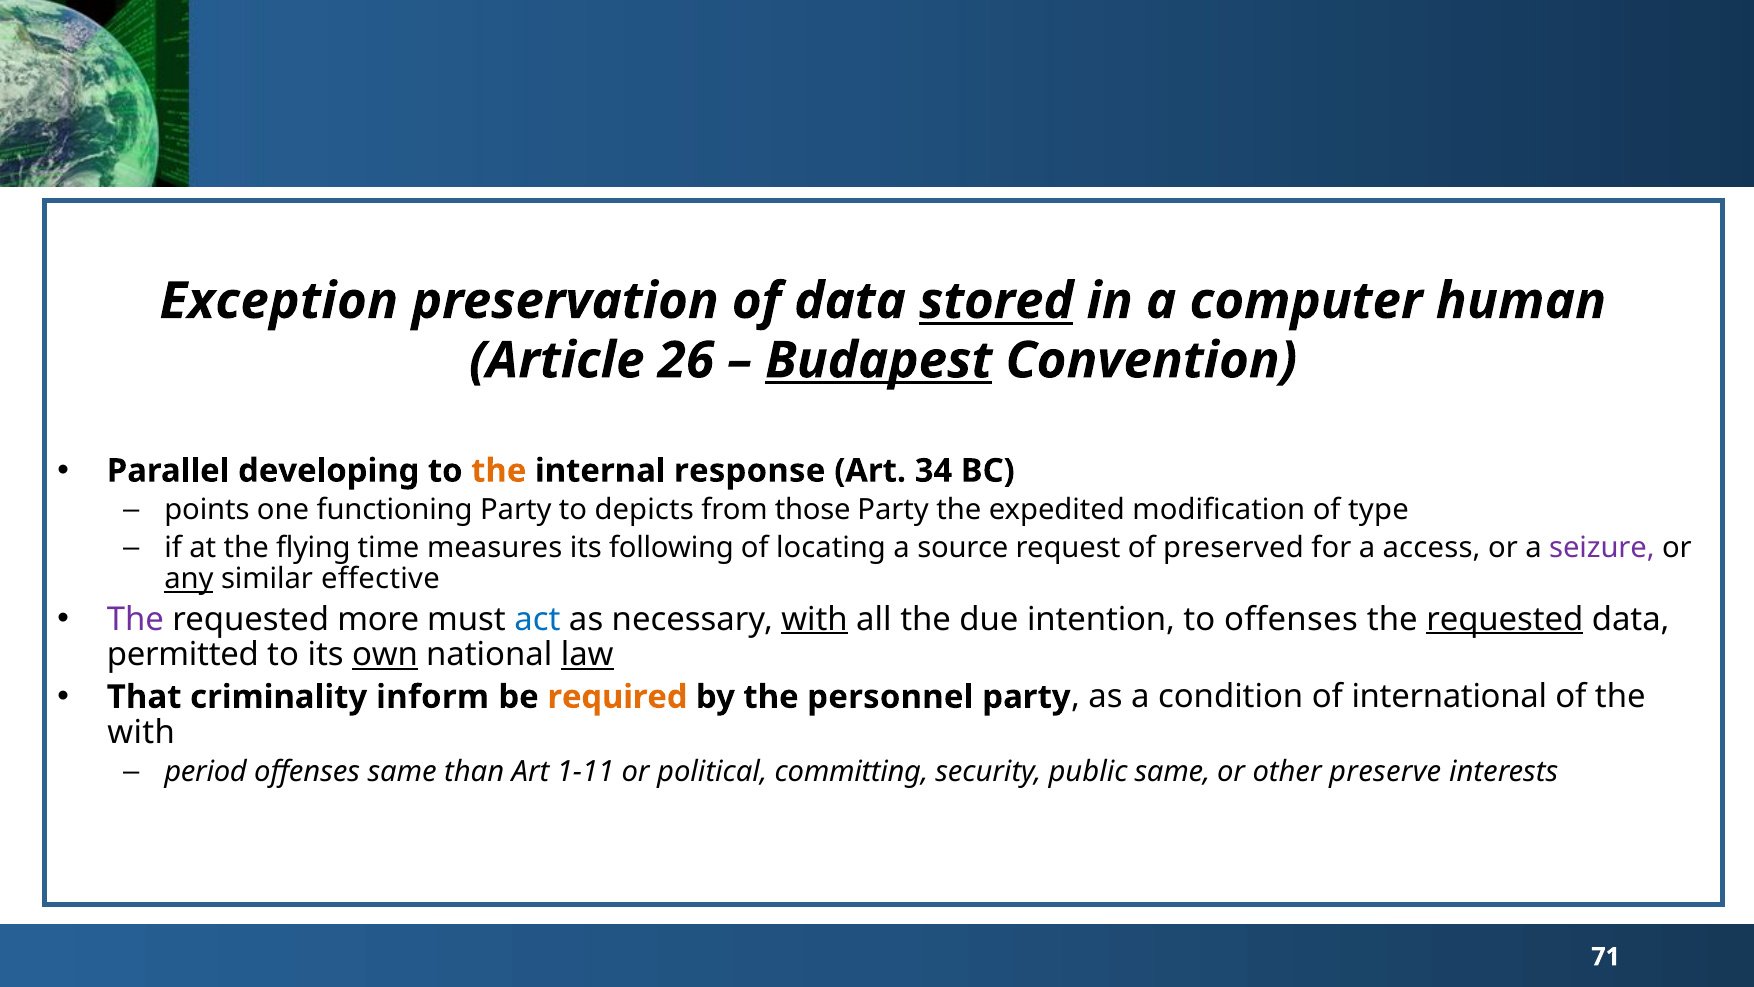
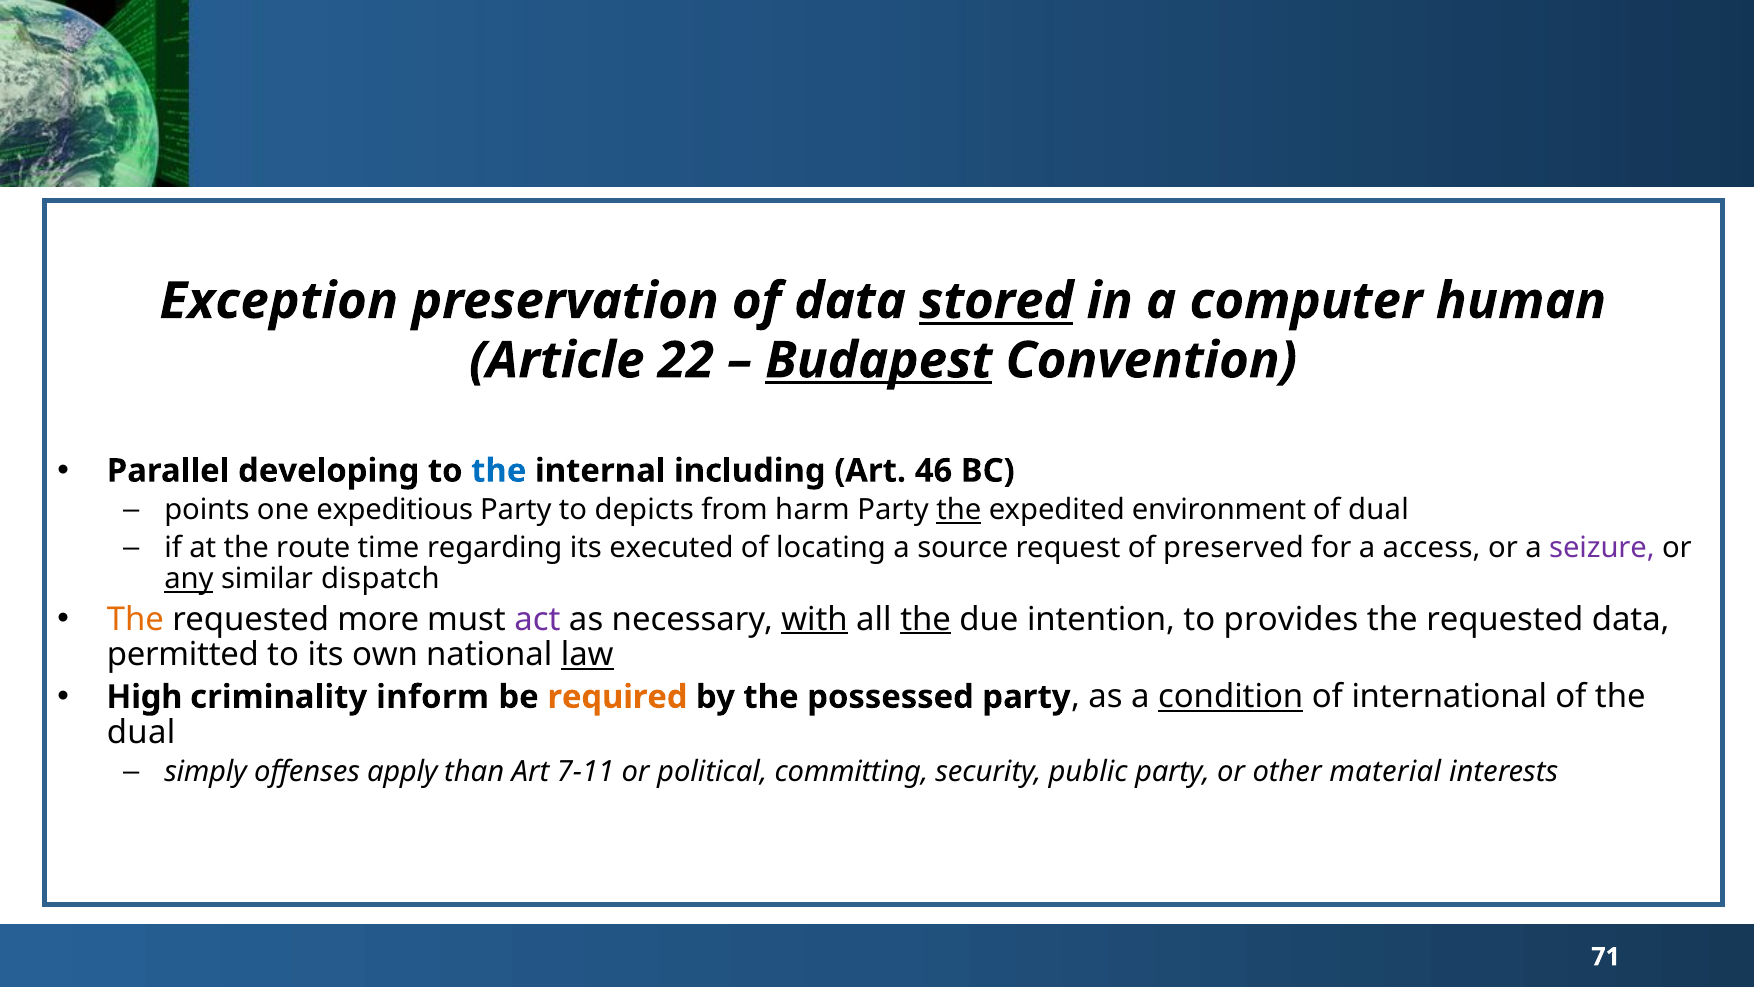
26: 26 -> 22 (686, 360)
the colour: orange -> blue (499, 471)
response: response -> including (750, 471)
34: 34 -> 46 (934, 471)
functioning: functioning -> expeditious (395, 510)
those: those -> harm (812, 510)
the underline: none -> present (959, 510)
modification: modification -> environment (1219, 510)
of type: type -> dual (1379, 510)
flying: flying -> route (313, 547)
measures: measures -> regarding (495, 547)
following: following -> executed (671, 547)
effective: effective -> dispatch (380, 579)
The colour: purple -> orange (135, 619)
act colour: blue -> purple (537, 619)
the underline: none -> present (926, 619)
to offenses: offenses -> provides (1291, 619)
requested underline: present -> none (1505, 619)
own underline: present -> none (385, 655)
That: That -> High (144, 697)
personnel: personnel -> possessed (891, 697)
condition underline: none -> present (1231, 697)
with: with -> dual (141, 732)
period: period -> simply (206, 772)
offenses same: same -> apply (402, 772)
1-11: 1-11 -> 7-11 (586, 772)
public same: same -> party (1172, 772)
preserve: preserve -> material (1385, 772)
